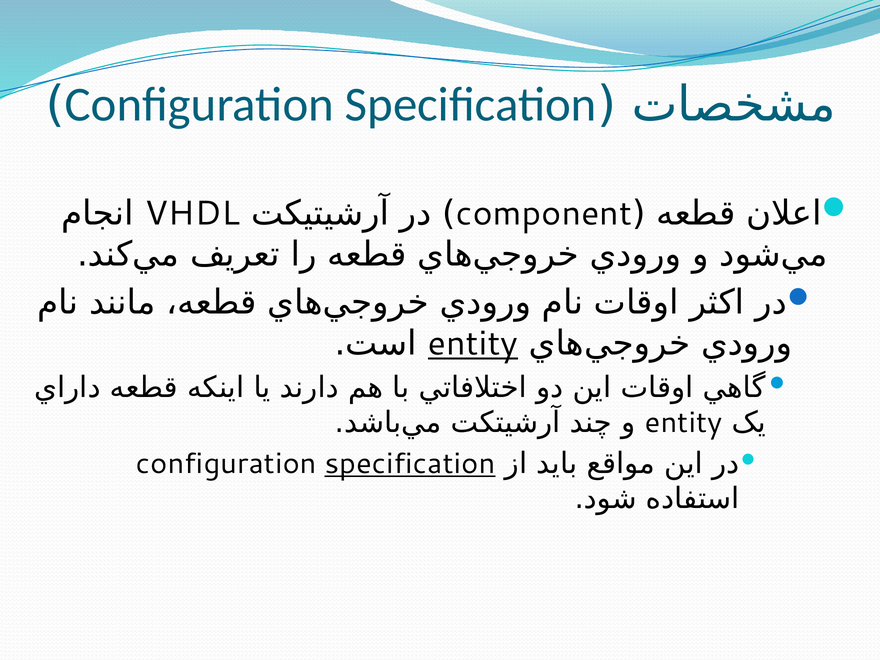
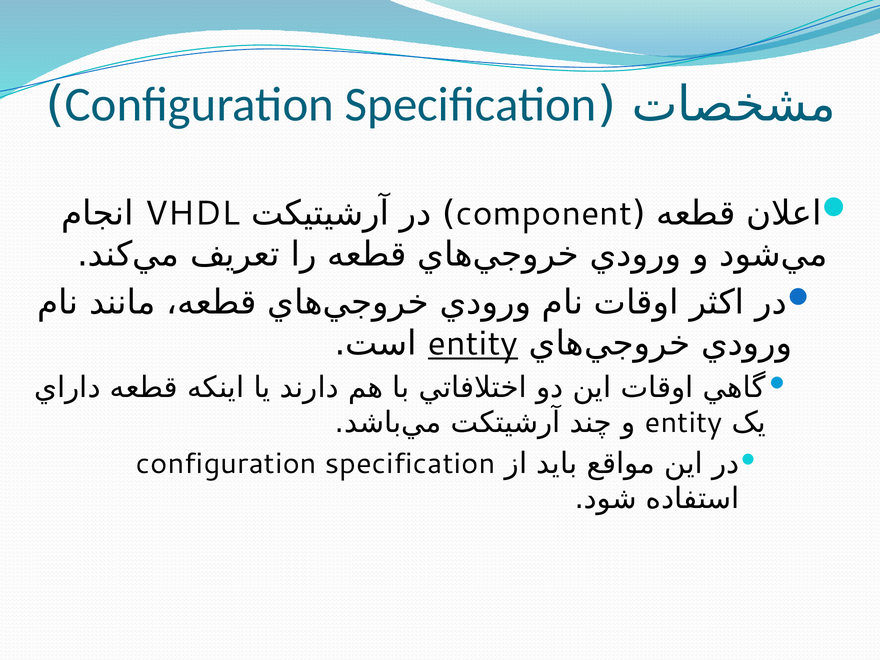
specification underline: present -> none (410, 464)
